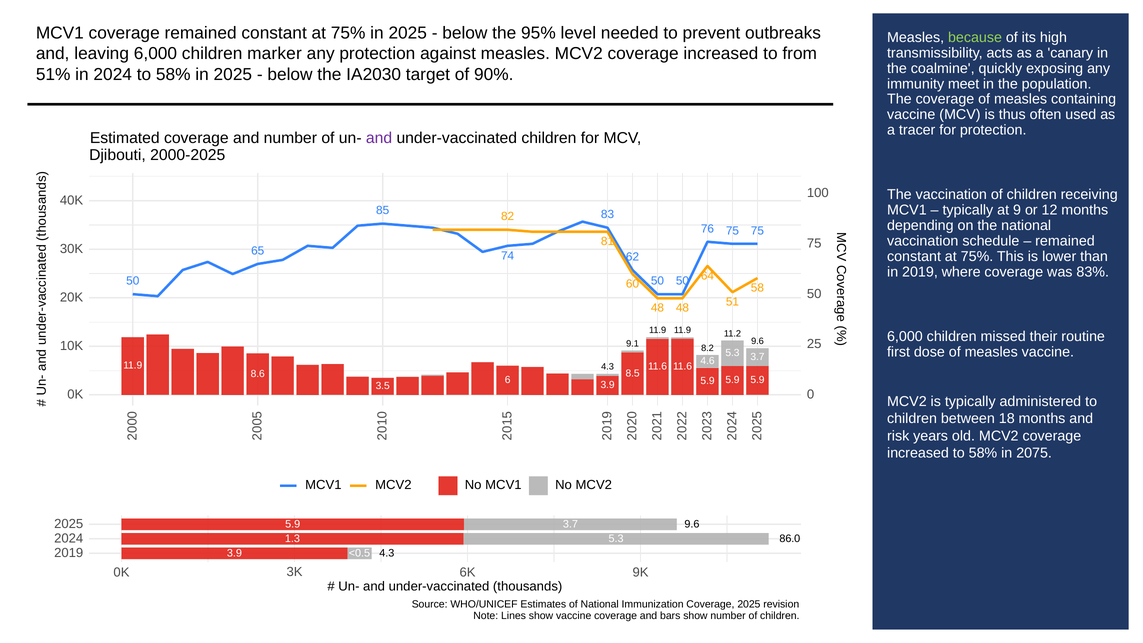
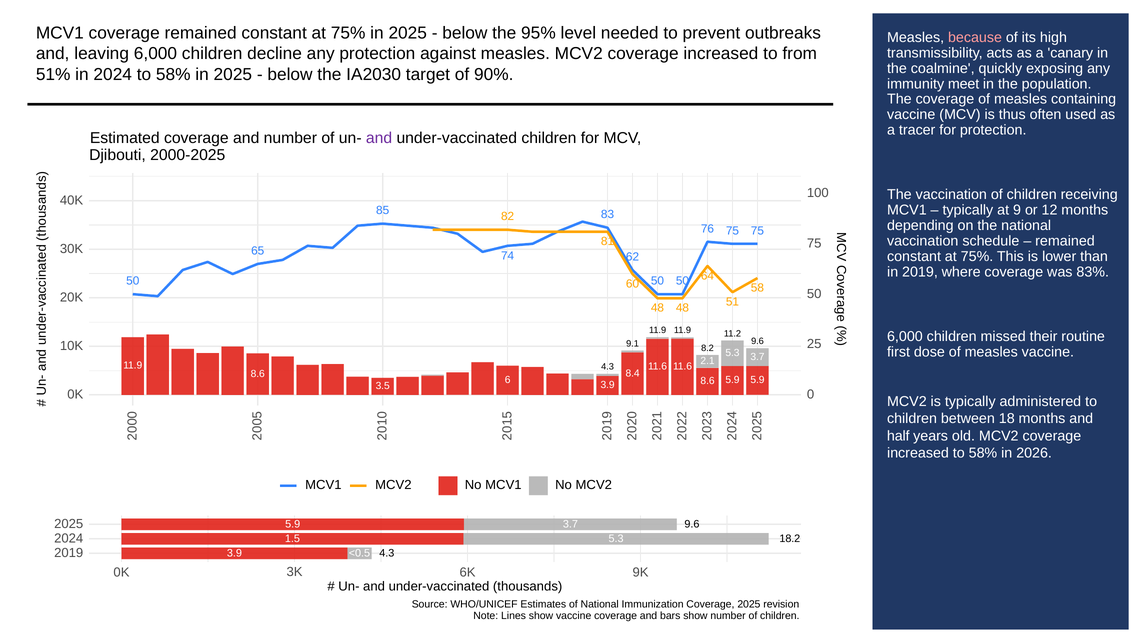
because colour: light green -> pink (975, 38)
marker: marker -> decline (275, 54)
4.6: 4.6 -> 2.1 (708, 361)
8.5: 8.5 -> 8.4 (633, 373)
5.9: 5.9 -> 8.6 (708, 381)
risk: risk -> half (898, 436)
2075: 2075 -> 2026 (1034, 453)
1.3: 1.3 -> 1.5 (292, 538)
86.0: 86.0 -> 18.2 (790, 538)
